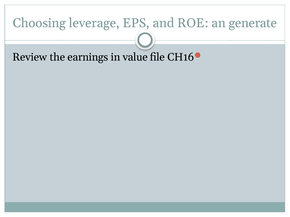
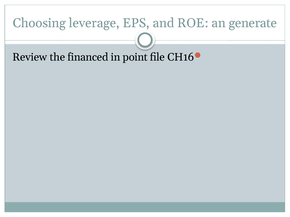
earnings: earnings -> financed (88, 57)
value: value -> point (135, 57)
